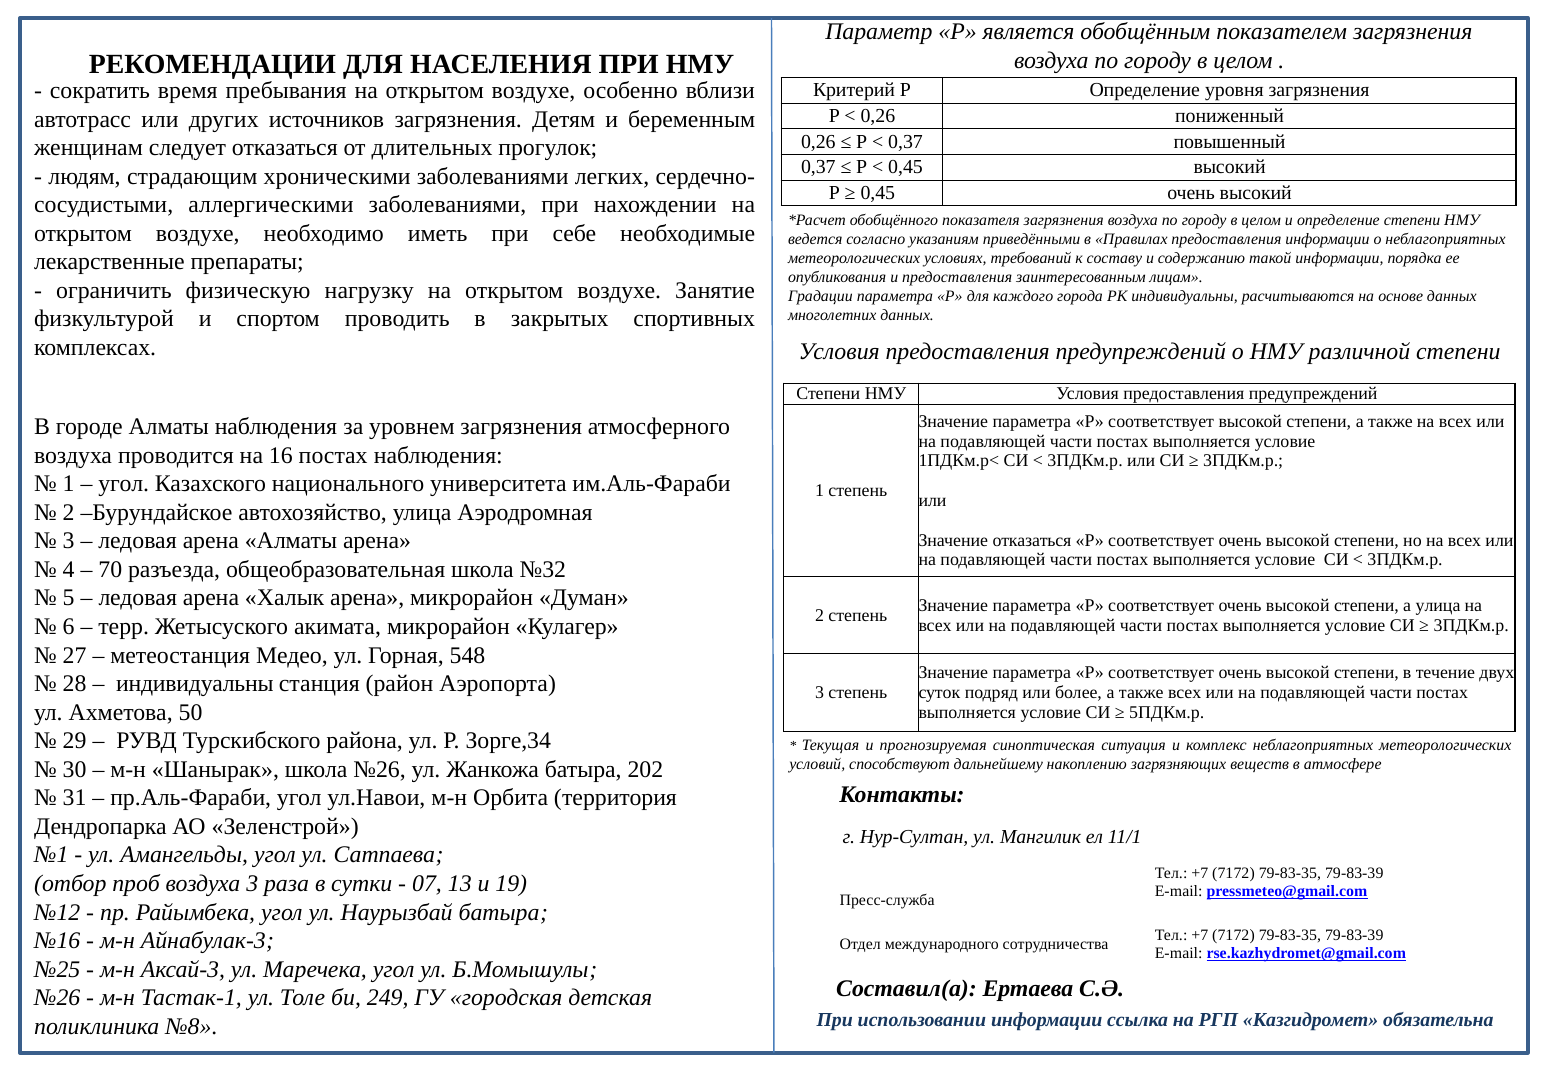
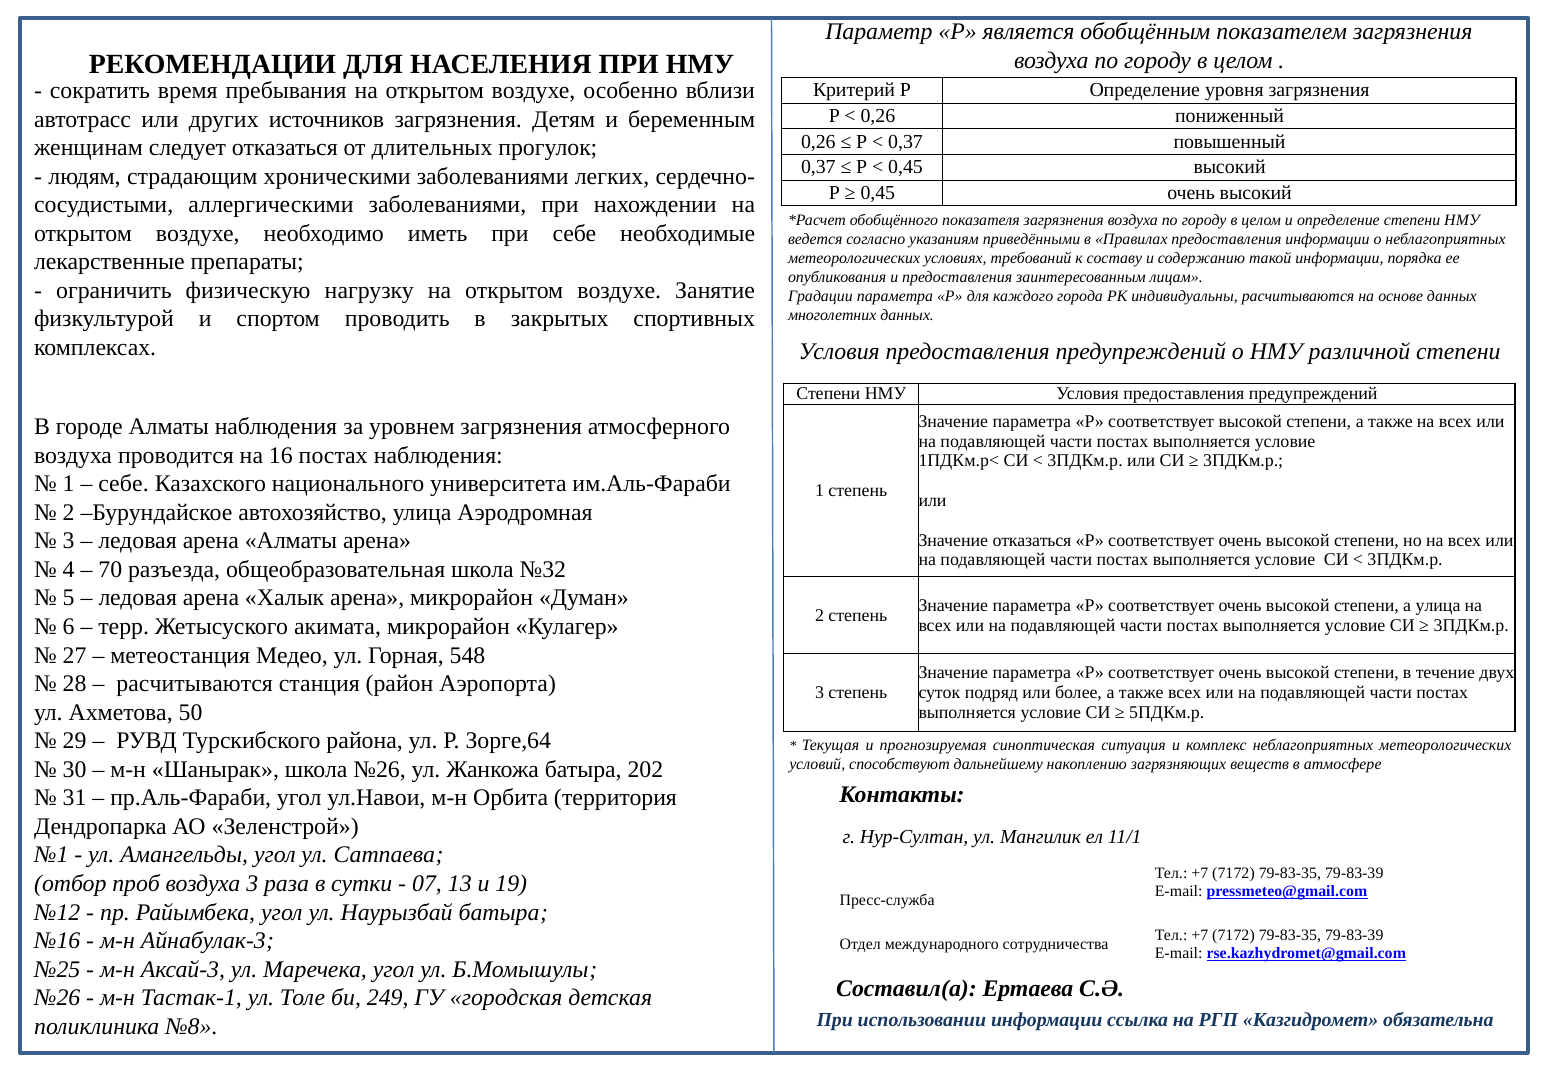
угол: угол -> себе (124, 484)
индивидуальны: индивидуальны -> расчитываются (195, 684)
Зорге,34: Зорге,34 -> Зорге,64 (508, 741)
